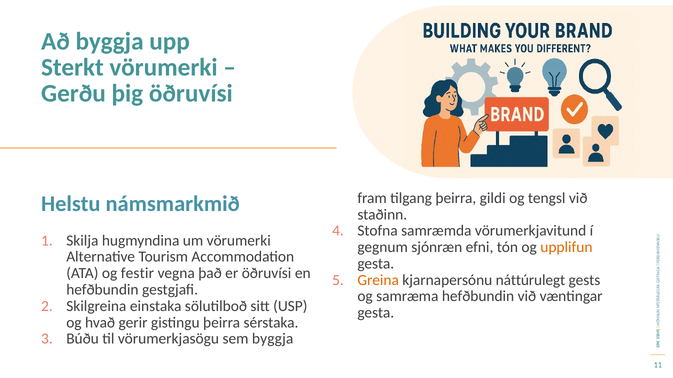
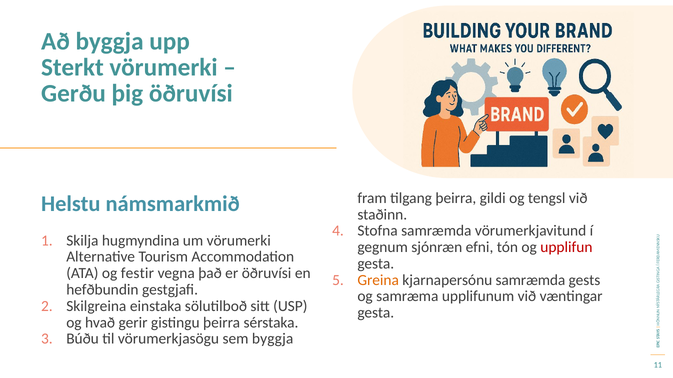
upplifun colour: orange -> red (566, 248)
kjarnapersónu náttúrulegt: náttúrulegt -> samræmda (530, 280)
samræma hefðbundin: hefðbundin -> upplifunum (478, 297)
